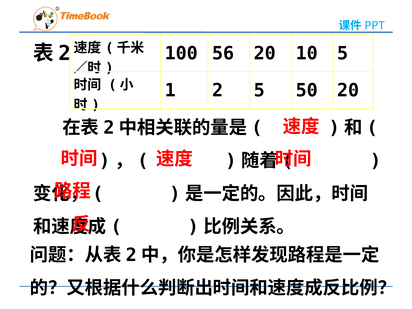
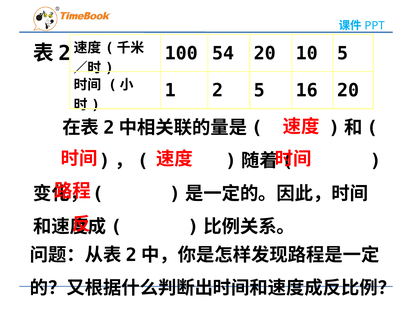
56: 56 -> 54 (223, 53)
50: 50 -> 16 (307, 90)
